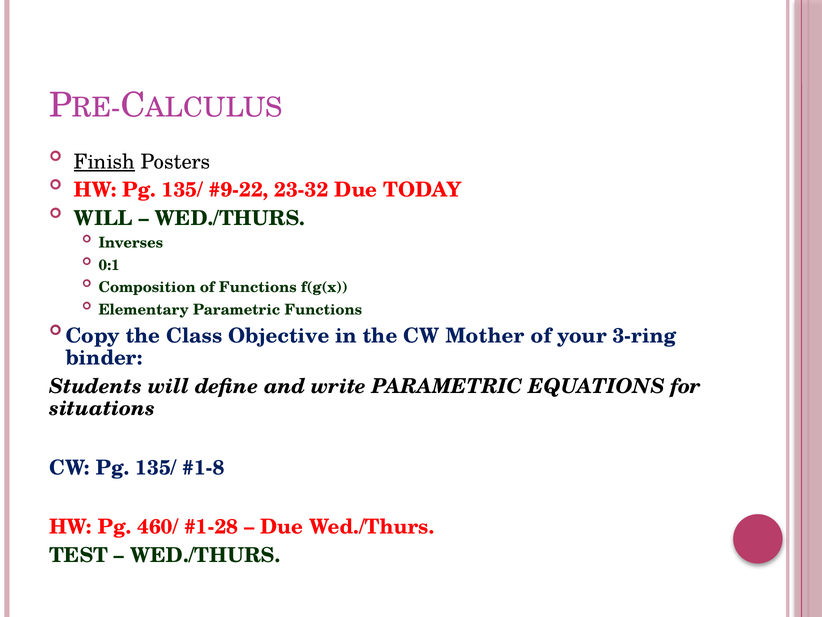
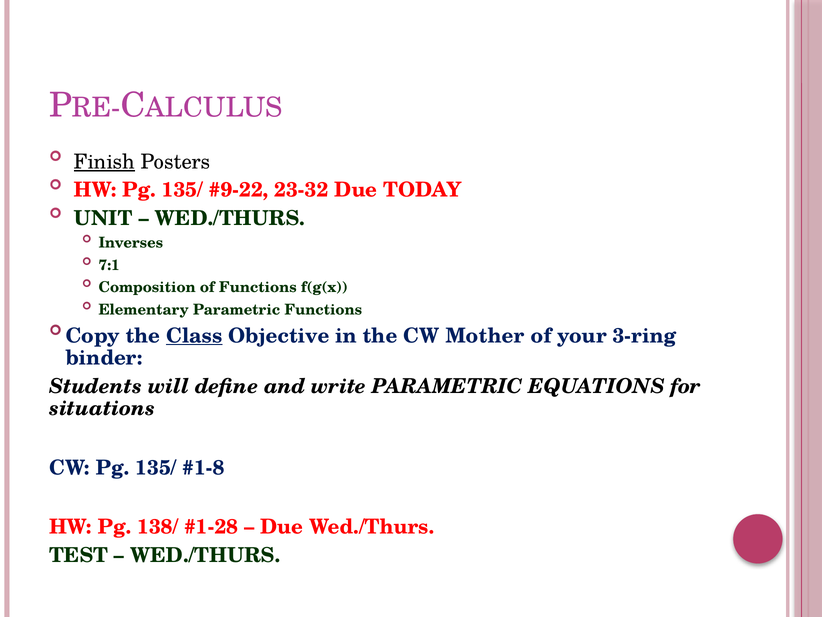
WILL: WILL -> UNIT (103, 218)
0:1: 0:1 -> 7:1 (109, 265)
Class underline: none -> present (194, 336)
460/: 460/ -> 138/ (158, 527)
